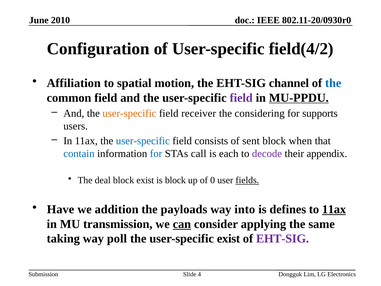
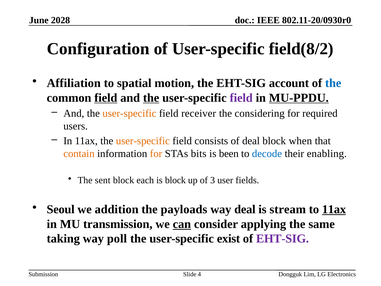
2010: 2010 -> 2028 (60, 20)
field(4/2: field(4/2 -> field(8/2 (301, 49)
channel: channel -> account (289, 83)
field underline: none -> present (106, 98)
the underline: none -> present (151, 98)
supports: supports -> required (320, 113)
user-specific colour: blue -> orange (143, 141)
of sent: sent -> deal (251, 141)
contain colour: blue -> orange (79, 154)
for colour: blue -> orange (156, 154)
call: call -> bits (199, 154)
each: each -> been (229, 154)
decode colour: purple -> blue (267, 154)
appendix: appendix -> enabling (327, 154)
deal: deal -> sent (103, 180)
block exist: exist -> each (145, 180)
0: 0 -> 3 (213, 180)
fields underline: present -> none (247, 180)
Have: Have -> Seoul (61, 209)
way into: into -> deal (245, 209)
defines: defines -> stream (288, 209)
